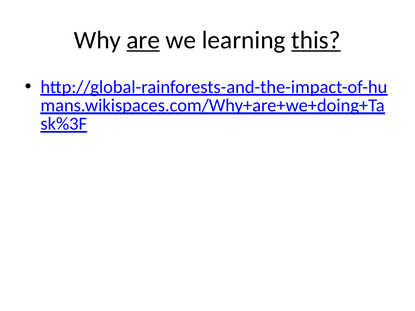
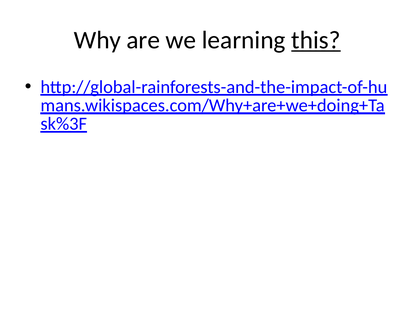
are underline: present -> none (143, 40)
